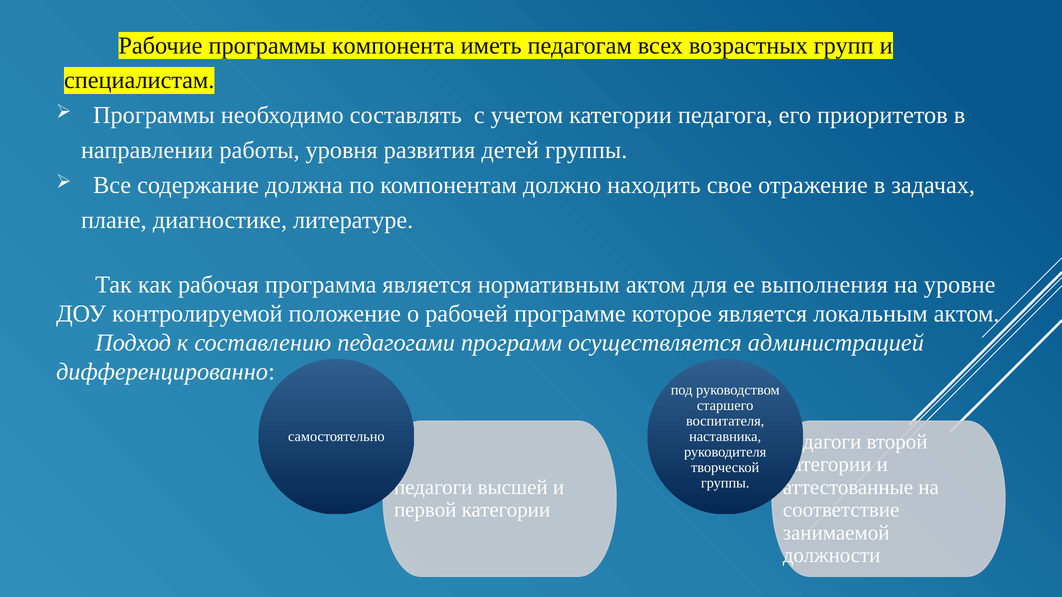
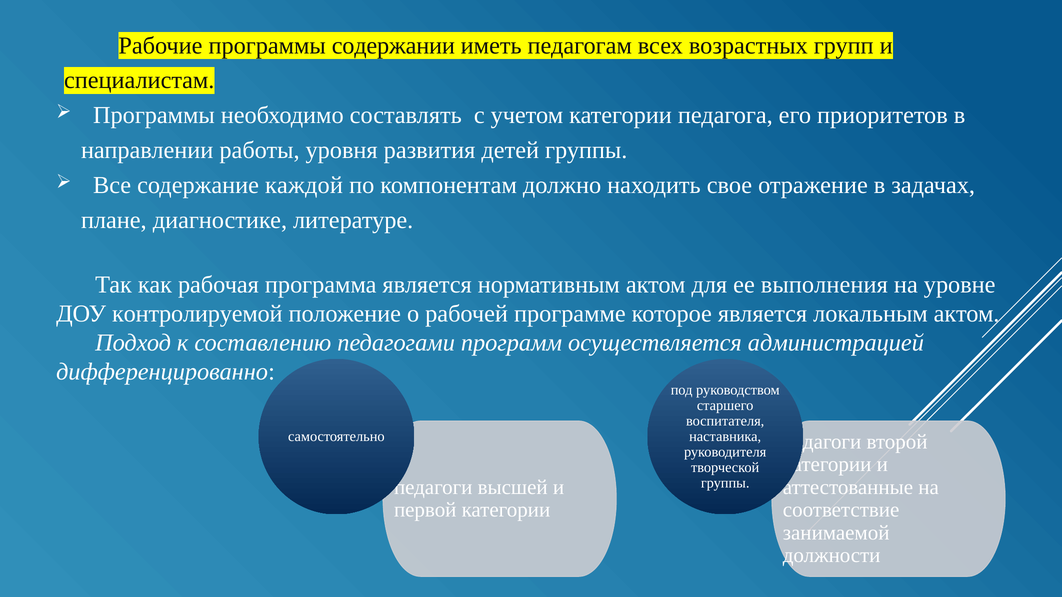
компонента: компонента -> содержании (393, 46)
должна: должна -> каждой (304, 186)
